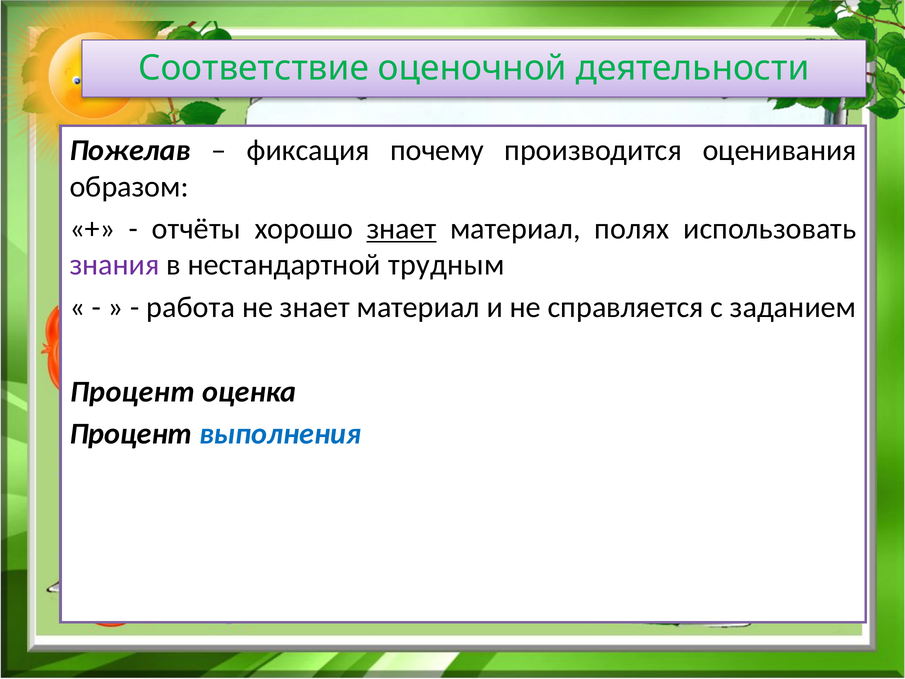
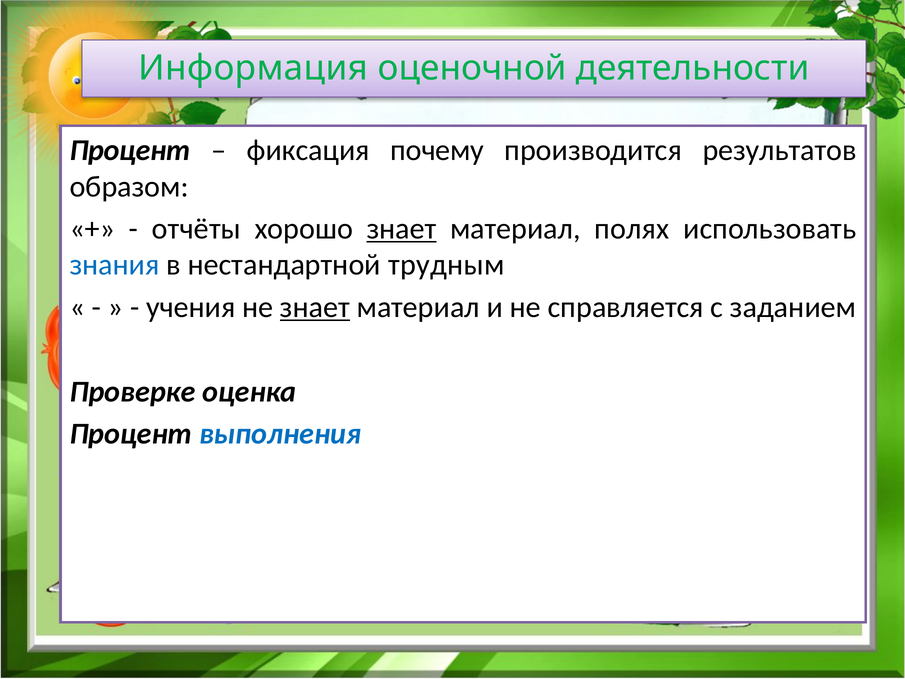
Соответствие: Соответствие -> Информация (253, 68)
Пожелав: Пожелав -> Процент (130, 150)
оценивания: оценивания -> результатов (780, 150)
знания colour: purple -> blue (115, 265)
работа: работа -> учения (191, 307)
знает underline: none -> present (315, 307)
Процент: Процент -> Проверке (133, 392)
